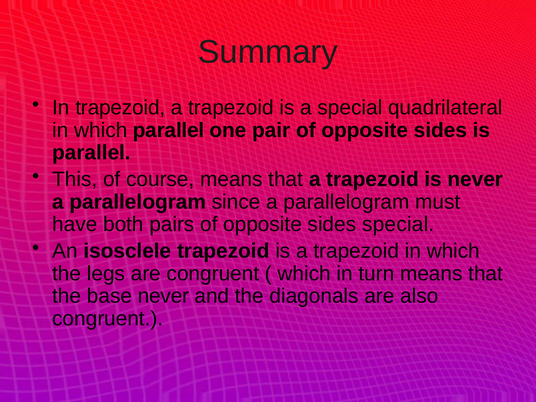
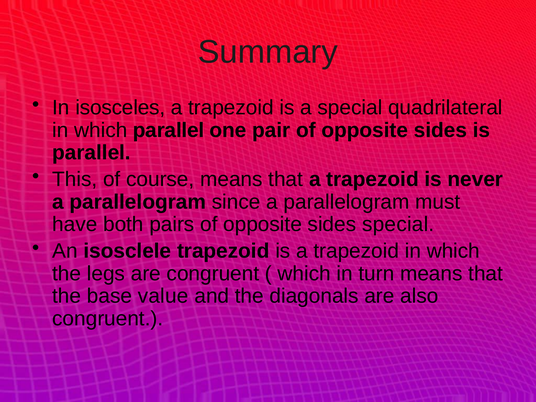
In trapezoid: trapezoid -> isosceles (120, 108)
base never: never -> value (163, 296)
